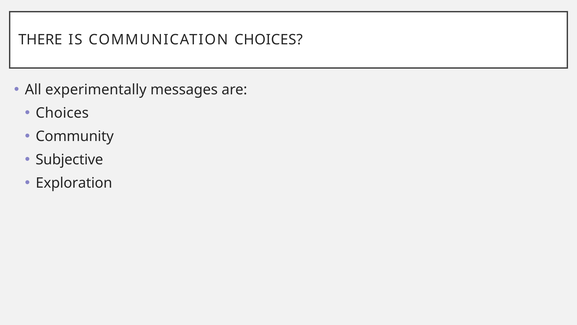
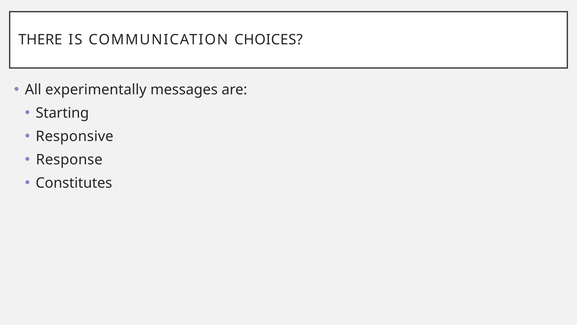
Choices: Choices -> Starting (62, 113)
Community: Community -> Responsive (75, 136)
Subjective: Subjective -> Response (69, 160)
Exploration: Exploration -> Constitutes (74, 183)
